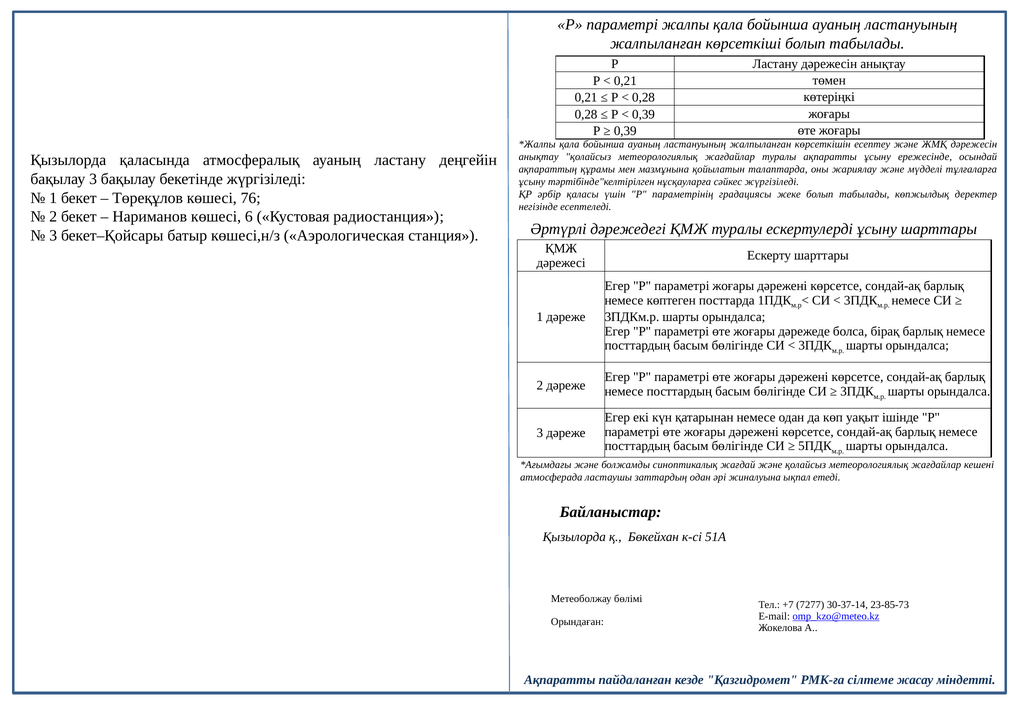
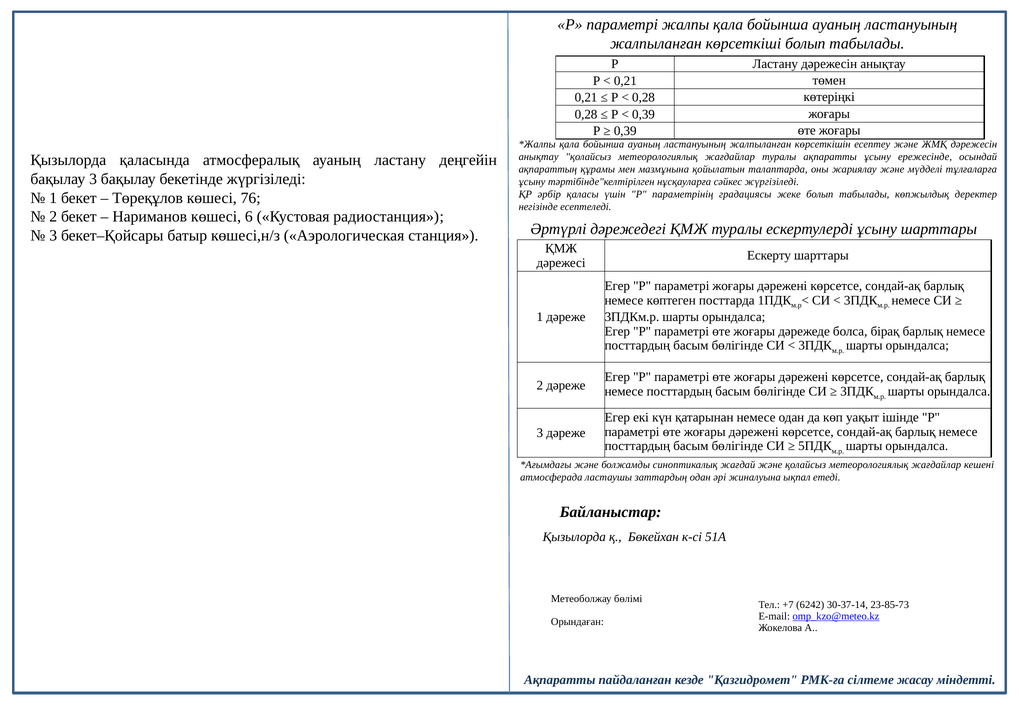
7277: 7277 -> 6242 (810, 605)
